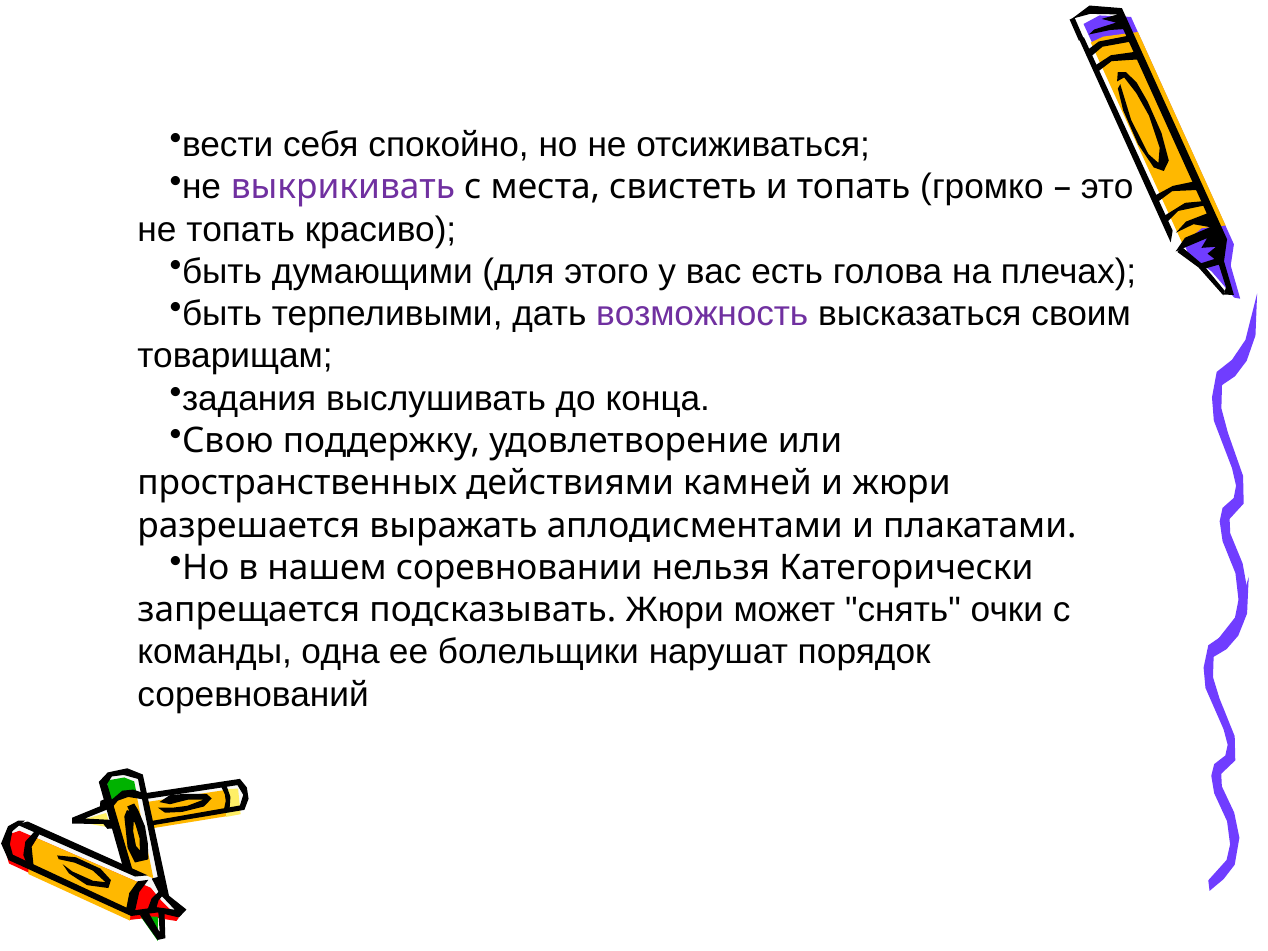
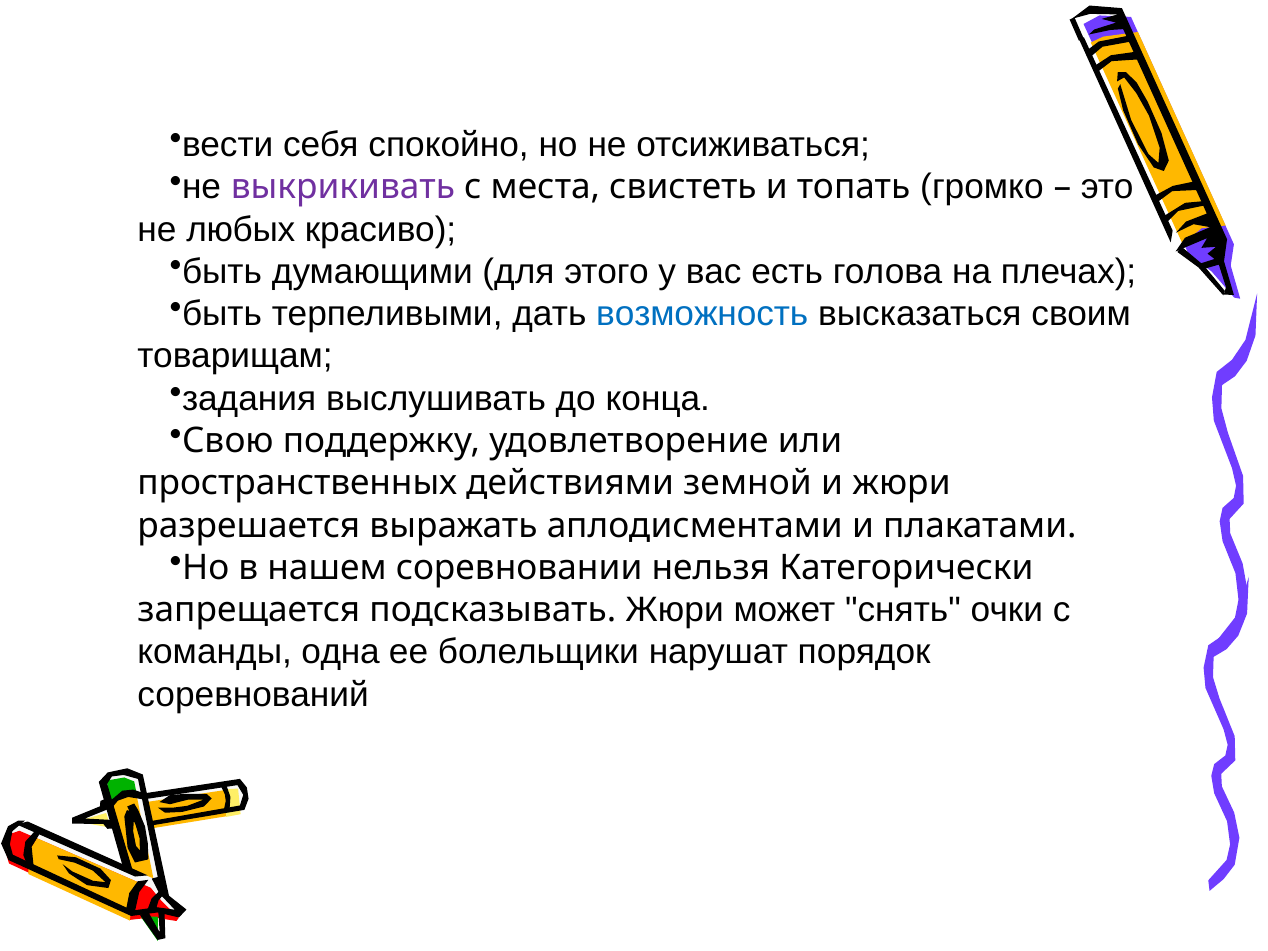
не топать: топать -> любых (241, 229)
возможность colour: purple -> blue (702, 314)
камней: камней -> земной (748, 483)
